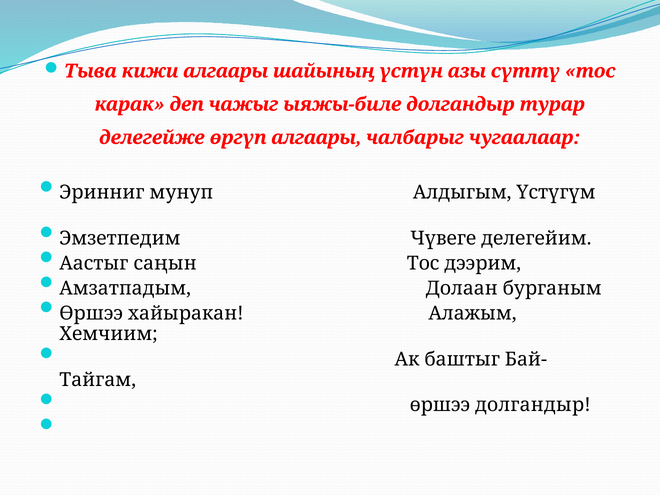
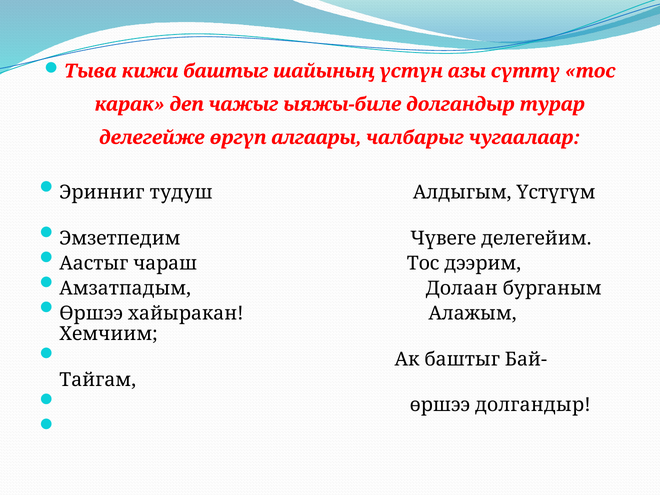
кижи алгаары: алгаары -> баштыг (226, 71)
мунуп: мунуп -> тудуш (181, 192)
саңын: саңын -> чараш (165, 263)
